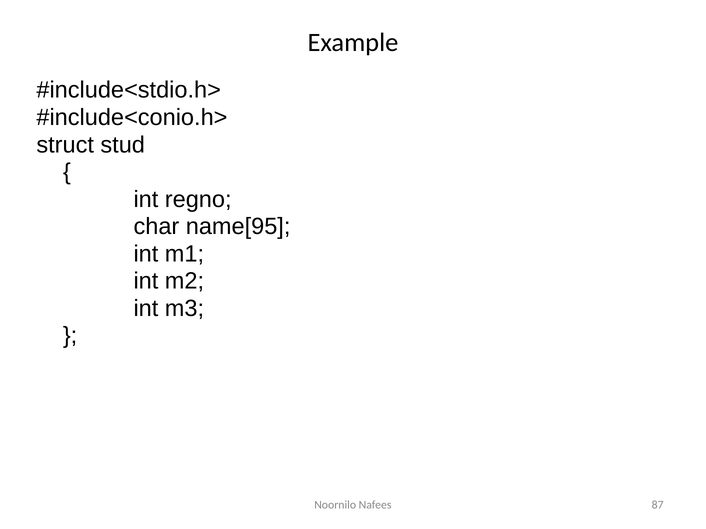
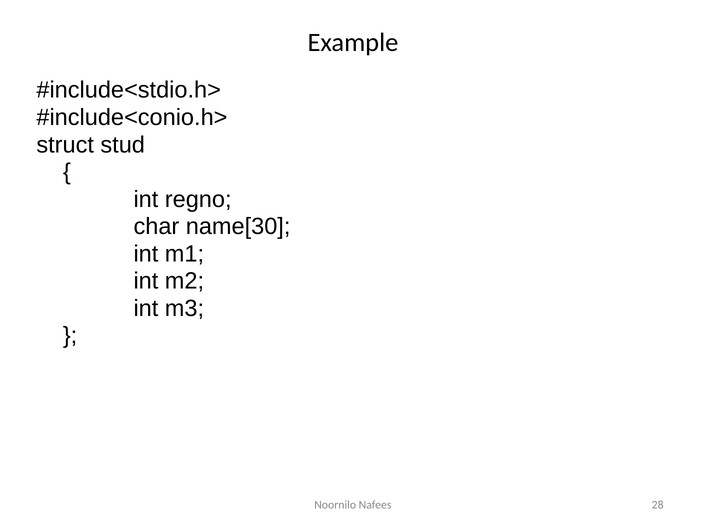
name[95: name[95 -> name[30 (238, 227)
87: 87 -> 28 (658, 506)
